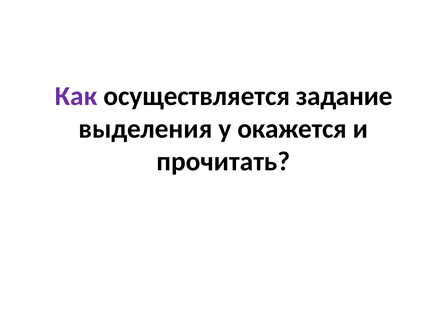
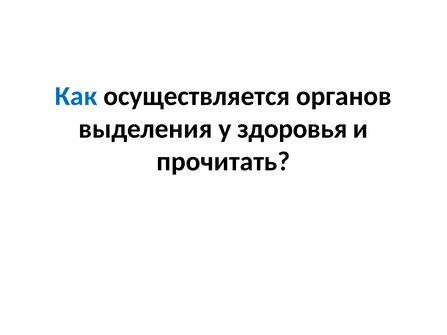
Как colour: purple -> blue (76, 96)
задание: задание -> органов (344, 96)
окажется: окажется -> здоровья (292, 129)
